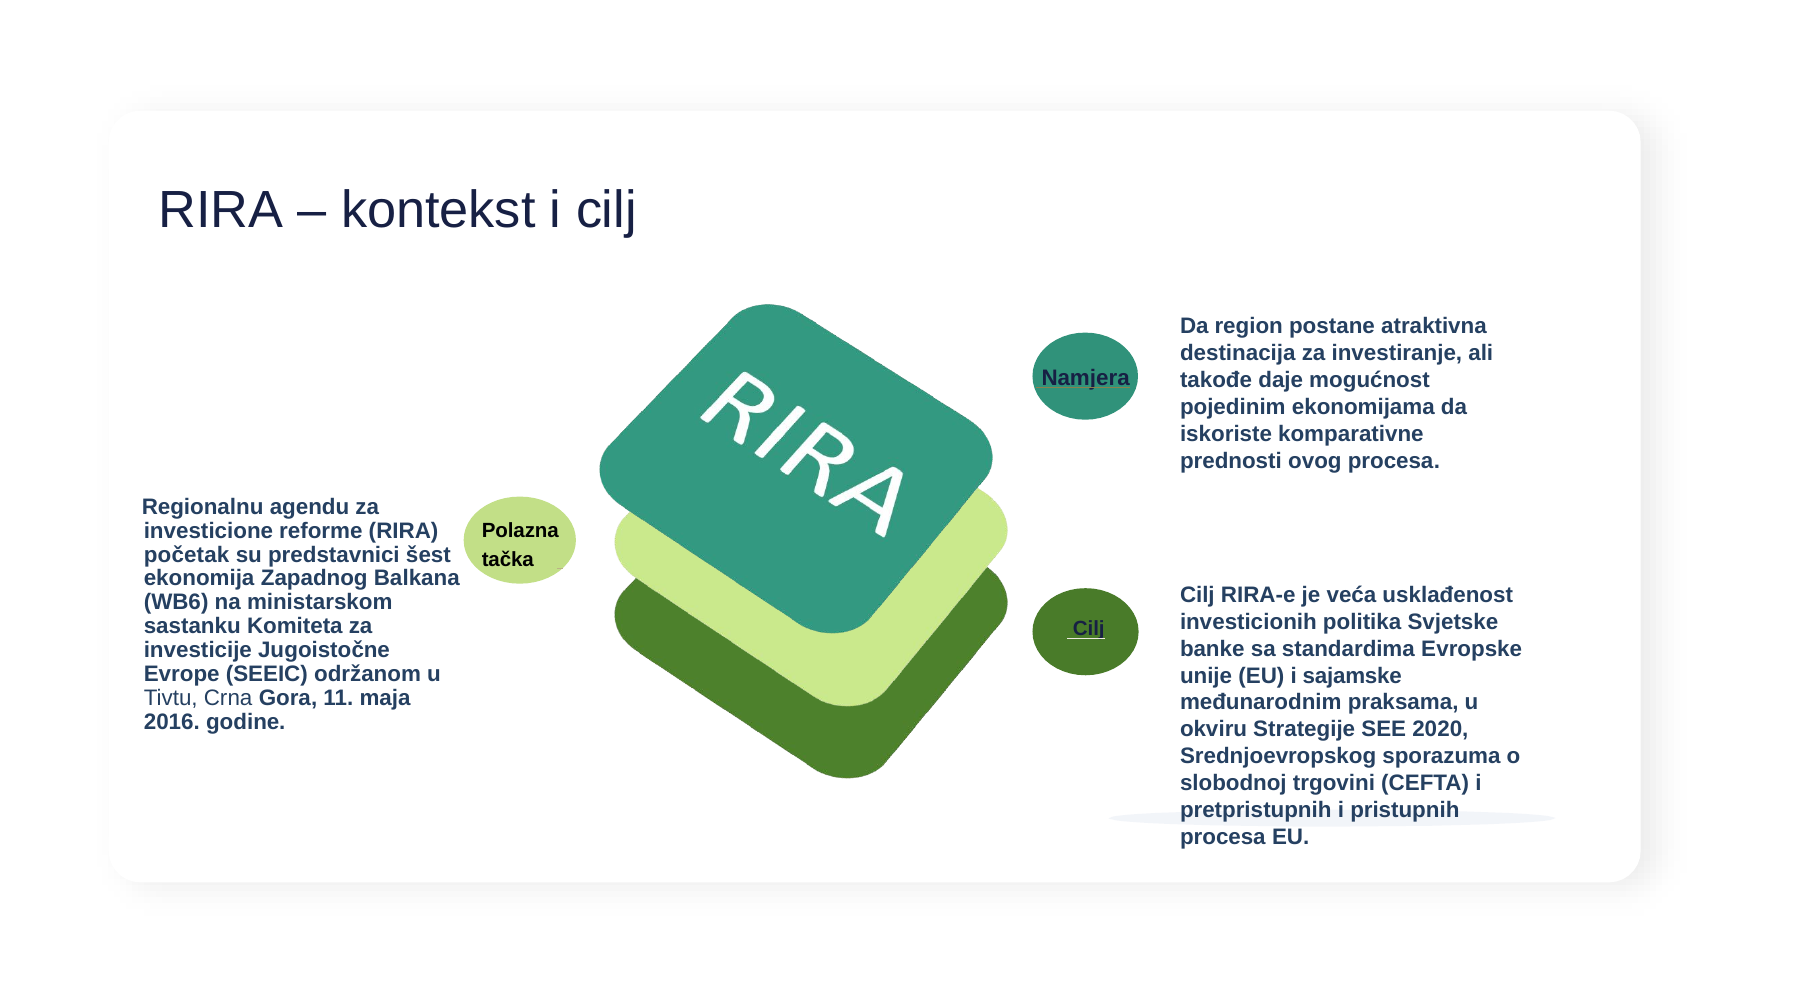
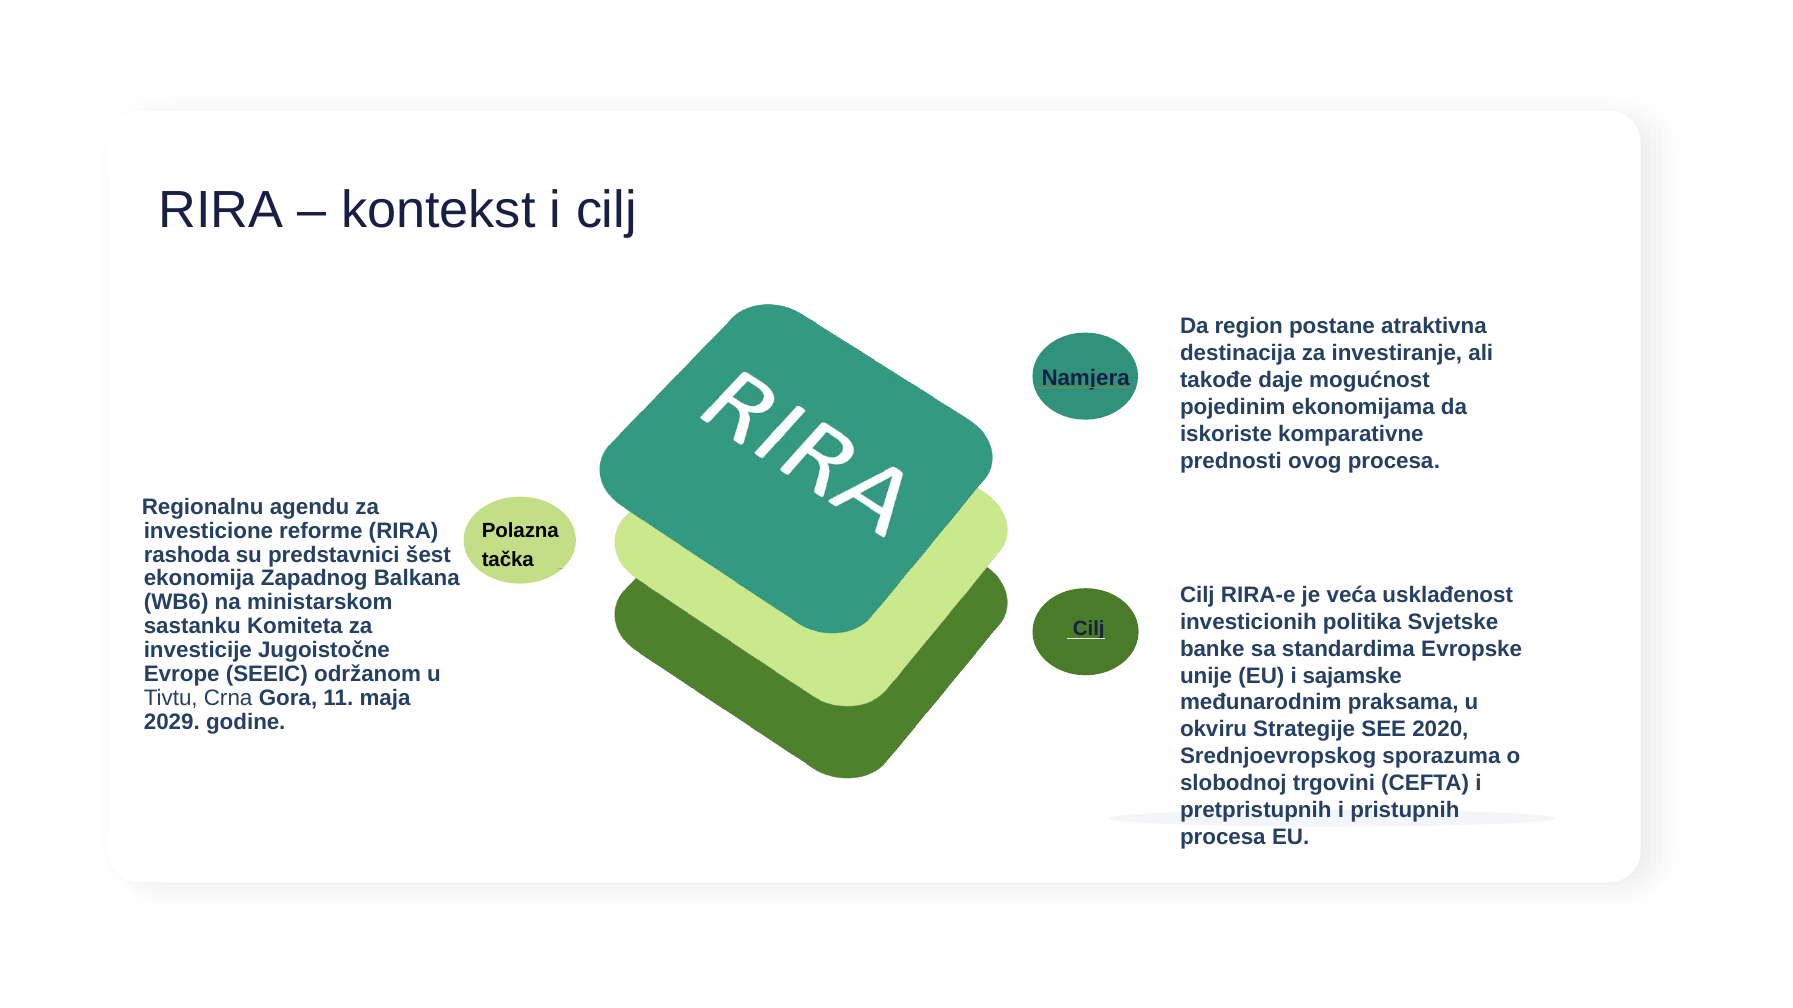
početak: početak -> rashoda (187, 555)
2016: 2016 -> 2029 (172, 722)
